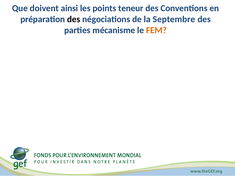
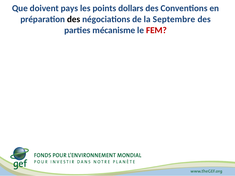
ainsi: ainsi -> pays (69, 8)
teneur: teneur -> dollars (131, 8)
FEM colour: orange -> red (156, 30)
